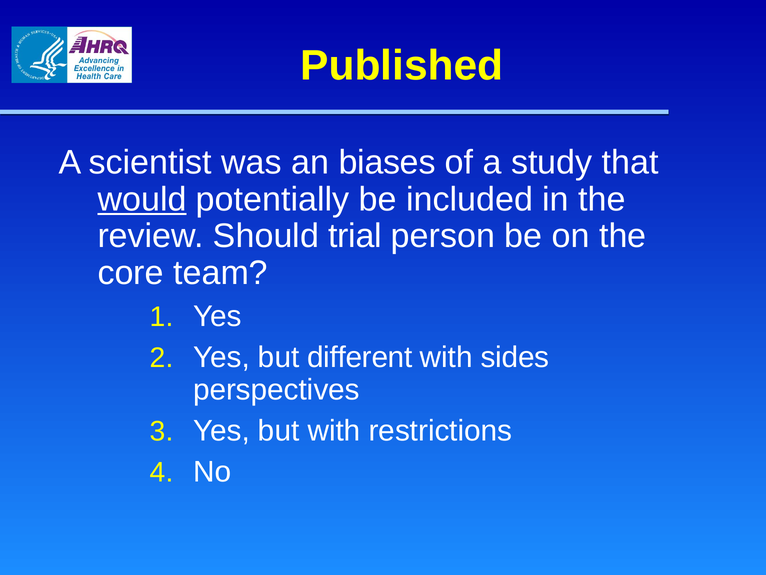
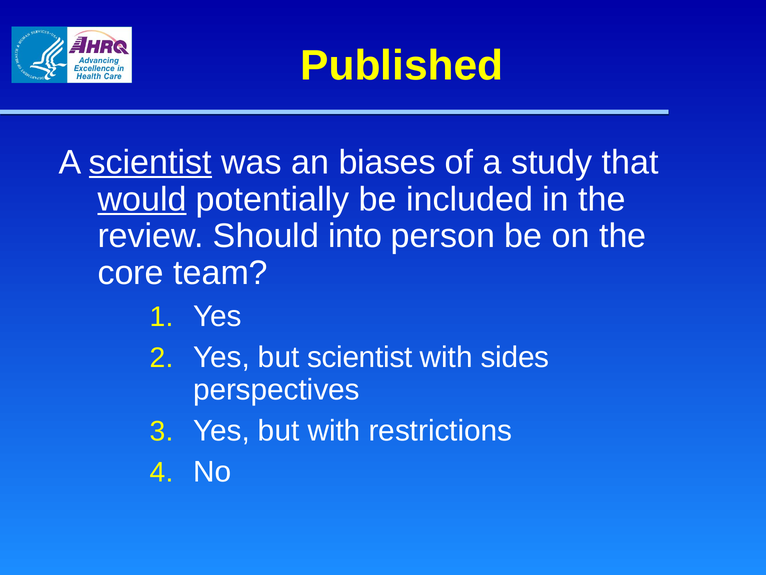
scientist underline: none -> present (150, 162)
trial: trial -> into (355, 236)
but different: different -> scientist (360, 357)
